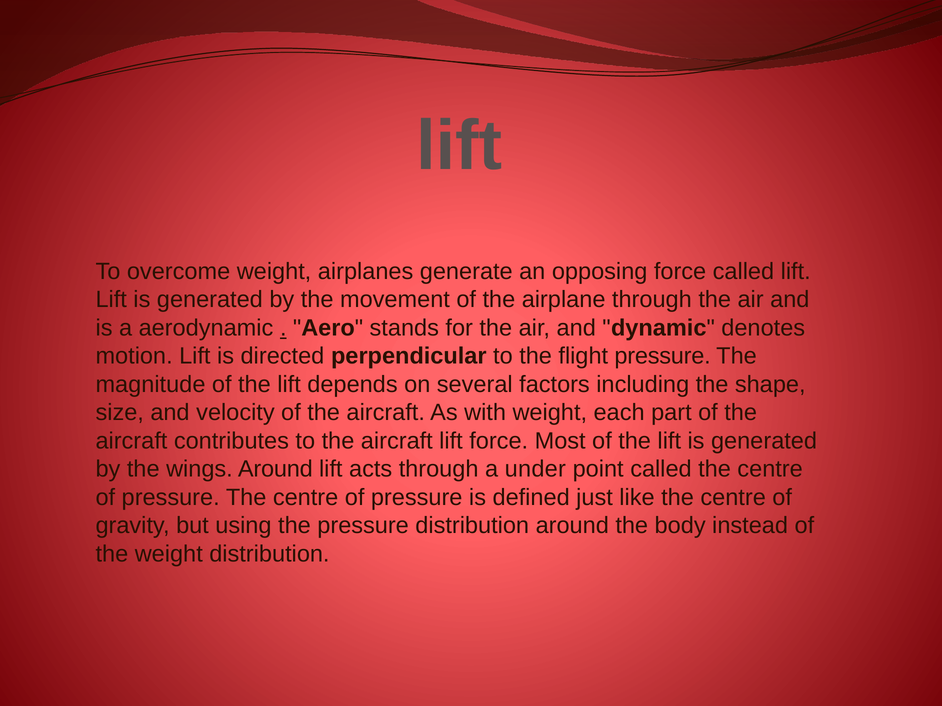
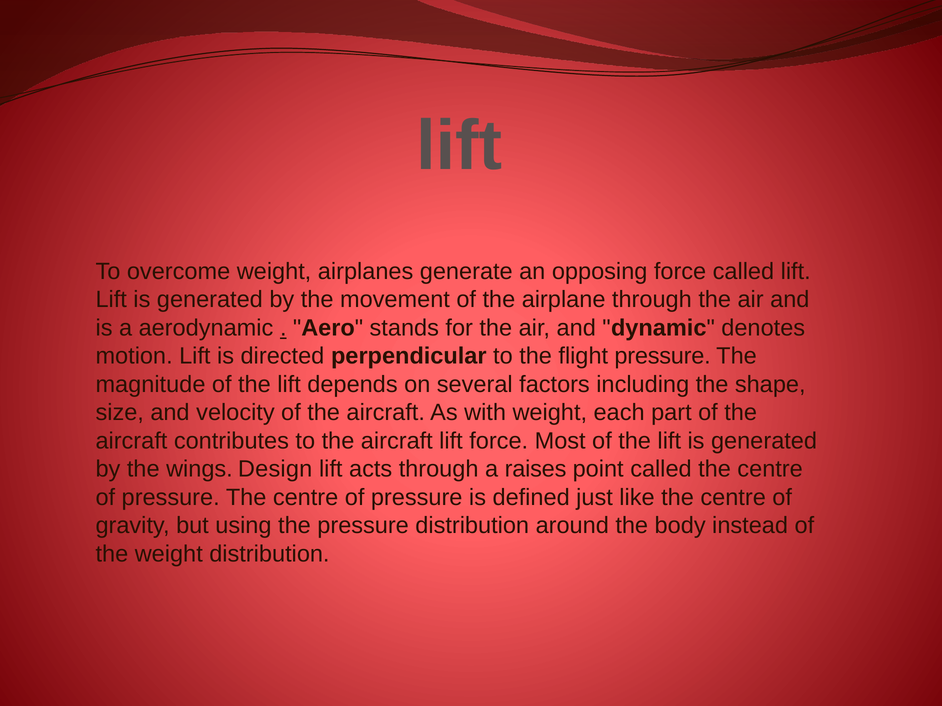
wings Around: Around -> Design (275, 469)
under: under -> raises (536, 469)
